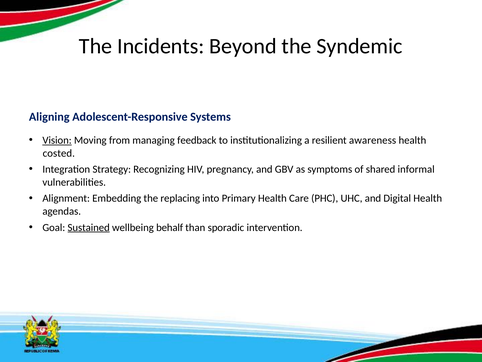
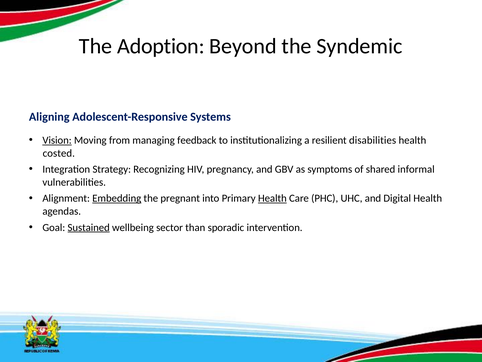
Incidents: Incidents -> Adoption (161, 46)
awareness: awareness -> disabilities (373, 140)
Embedding underline: none -> present (117, 198)
replacing: replacing -> pregnant (180, 198)
Health underline: none -> present (272, 198)
behalf: behalf -> sector (170, 227)
